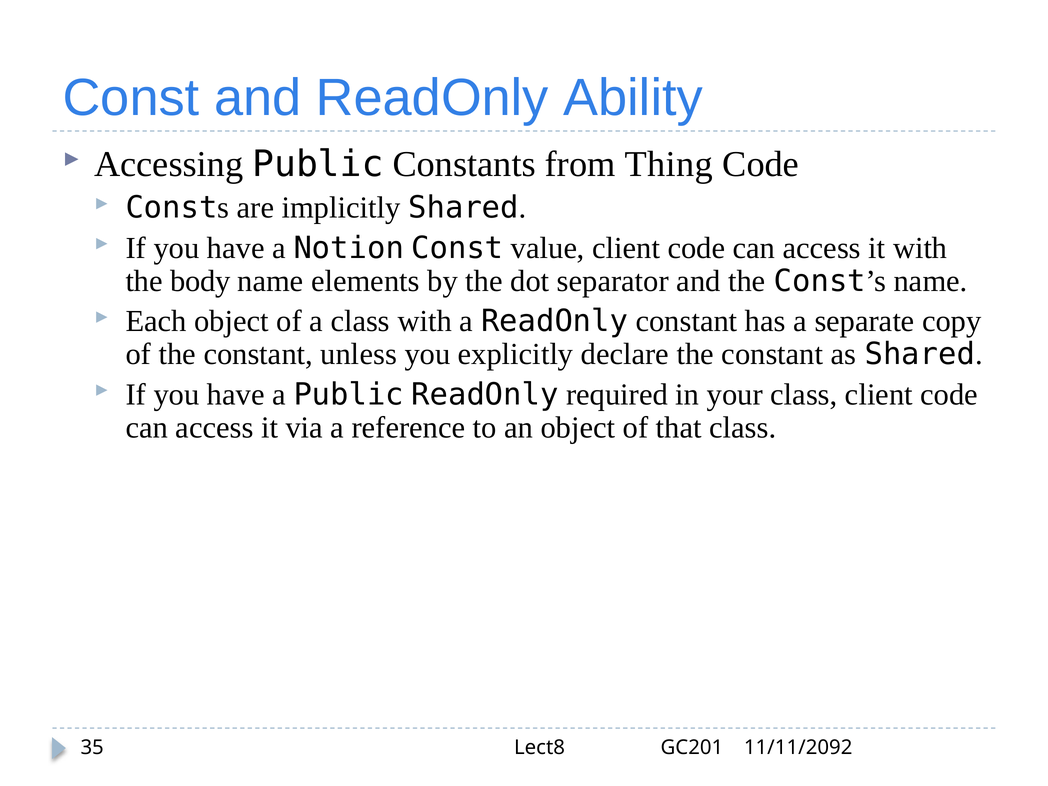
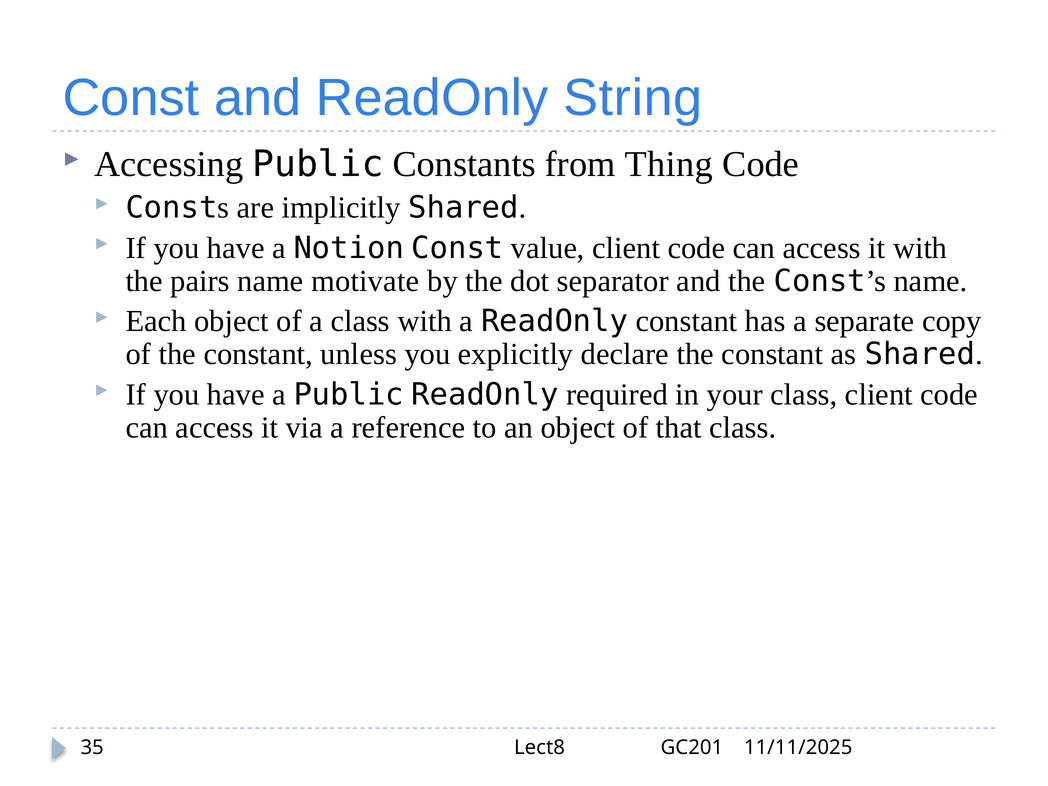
Ability: Ability -> String (633, 98)
body: body -> pairs (200, 281)
elements: elements -> motivate (365, 281)
11/11/2092: 11/11/2092 -> 11/11/2025 (798, 747)
